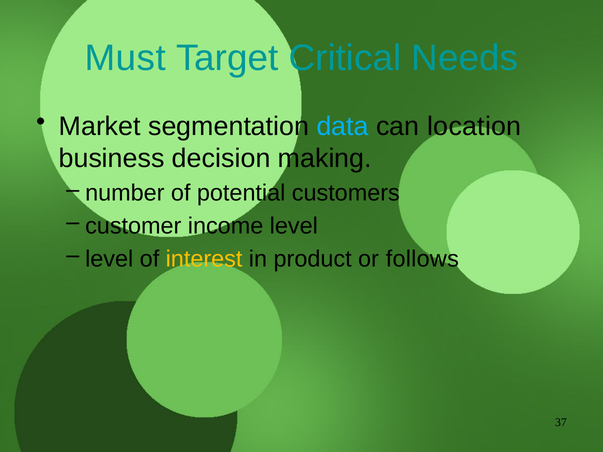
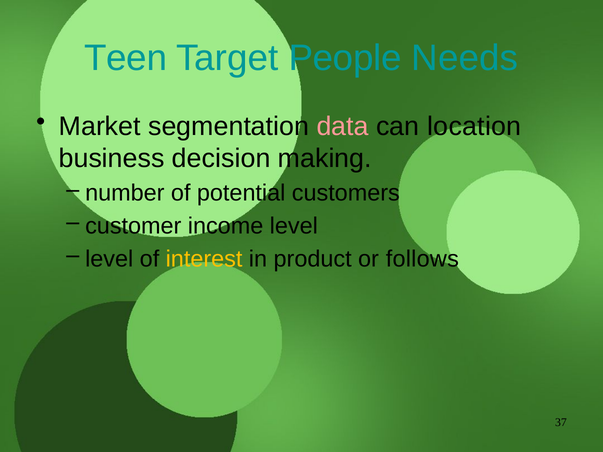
Must: Must -> Teen (126, 58)
Critical: Critical -> People (345, 58)
data colour: light blue -> pink (343, 126)
